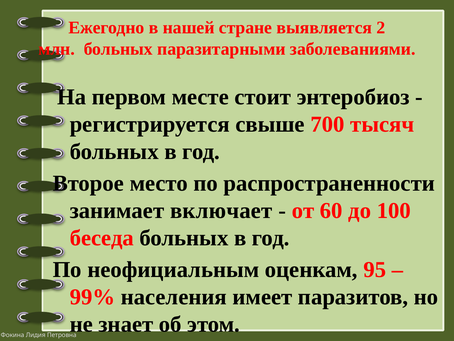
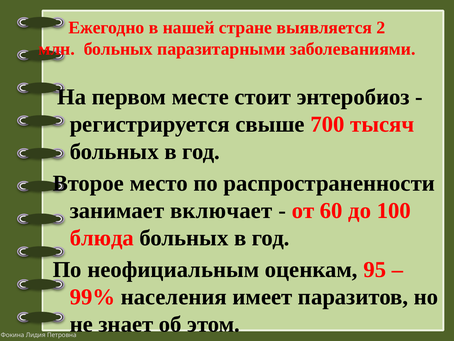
беседа: беседа -> блюда (102, 238)
